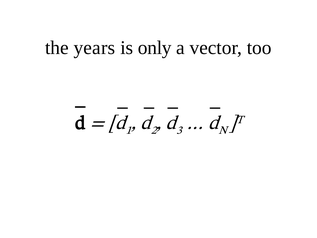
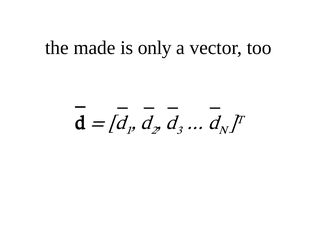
years: years -> made (94, 48)
